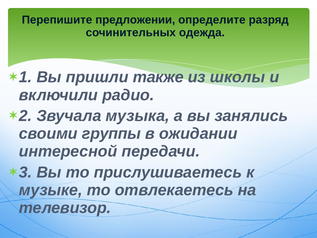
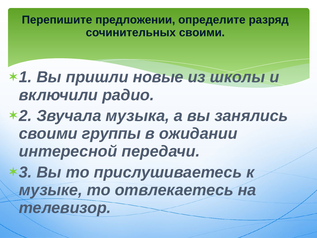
сочинительных одежда: одежда -> своими (202, 33)
также: также -> новые (158, 77)
